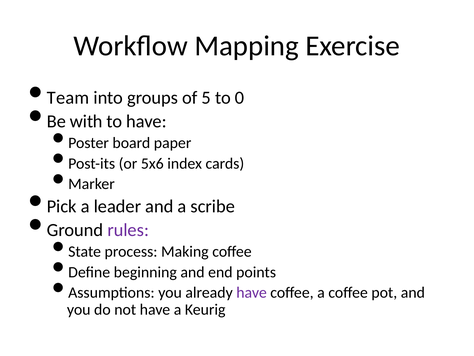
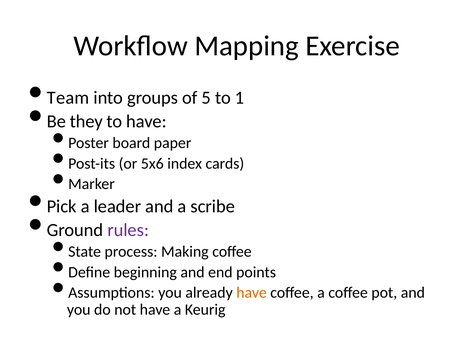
0: 0 -> 1 (240, 98)
with: with -> they (86, 121)
have colour: purple -> orange (252, 292)
